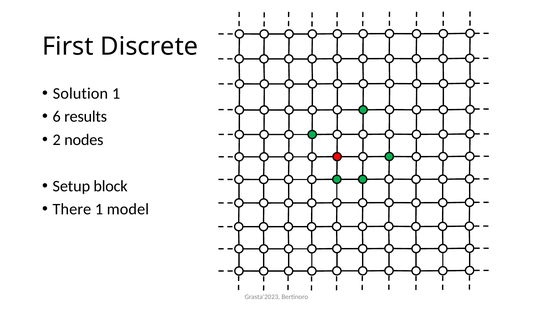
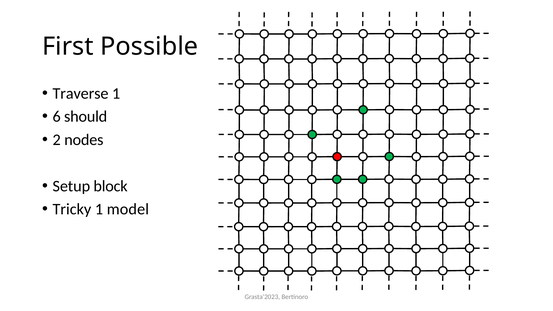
Discrete: Discrete -> Possible (149, 46)
Solution: Solution -> Traverse (81, 93)
results: results -> should (86, 117)
There: There -> Tricky (72, 209)
